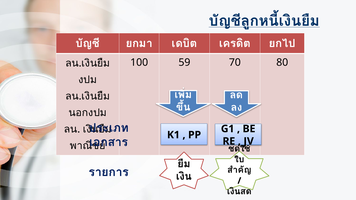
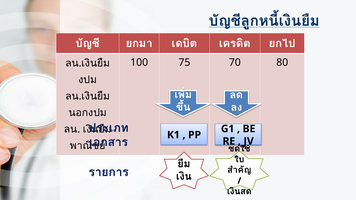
59: 59 -> 75 (184, 62)
